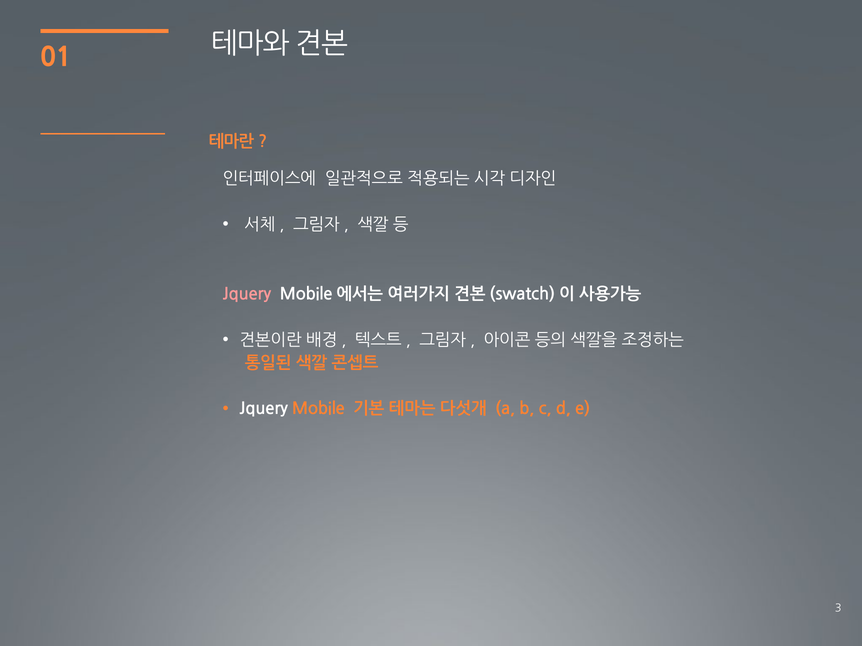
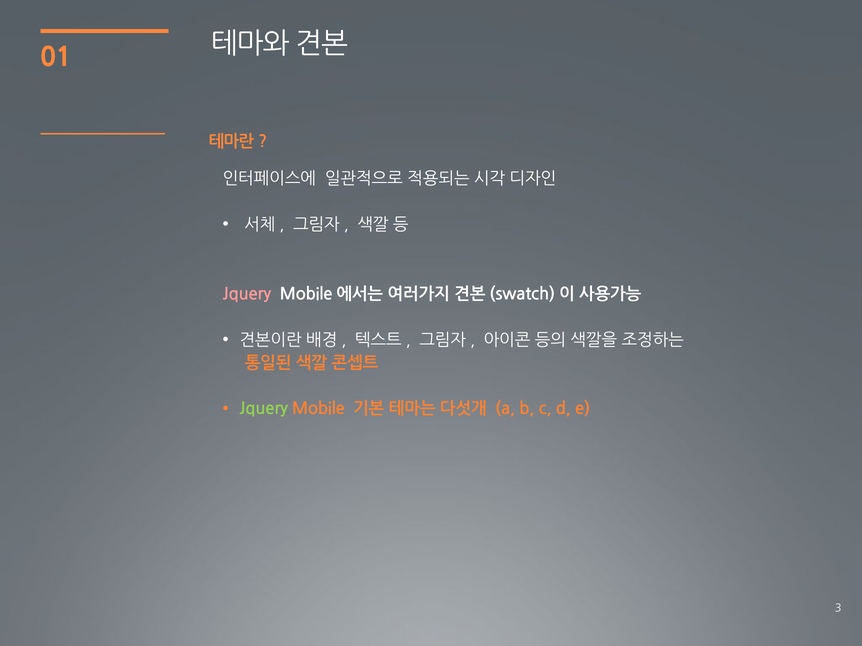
Jquery colour: white -> light green (264, 409)
